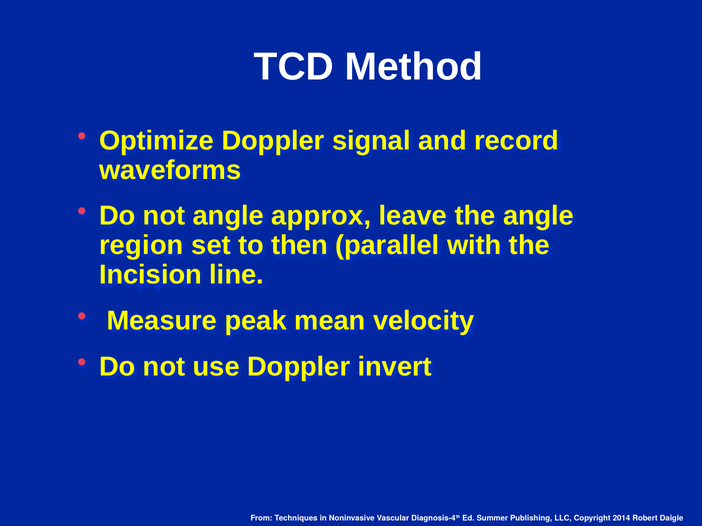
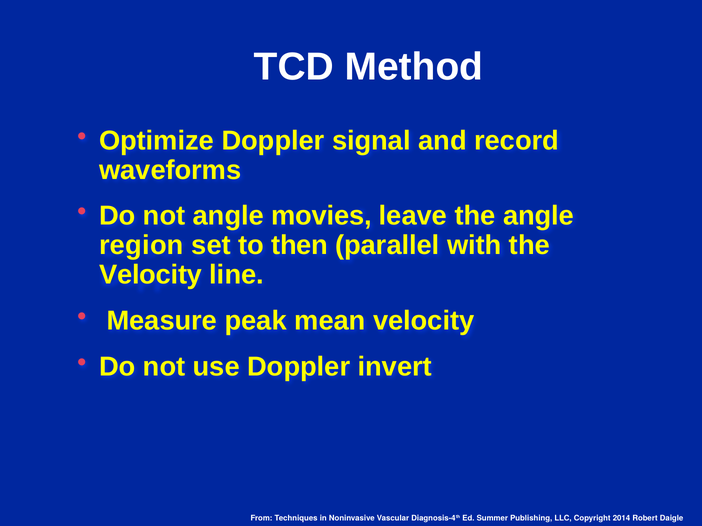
approx: approx -> movies (322, 216)
Incision: Incision -> Velocity (151, 275)
